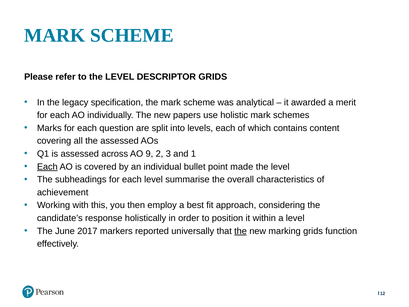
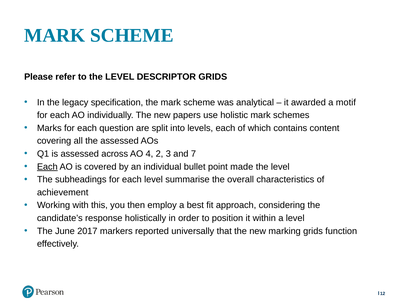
merit: merit -> motif (346, 102)
9: 9 -> 4 (149, 154)
1: 1 -> 7 (193, 154)
the underline: present -> none (241, 231)
